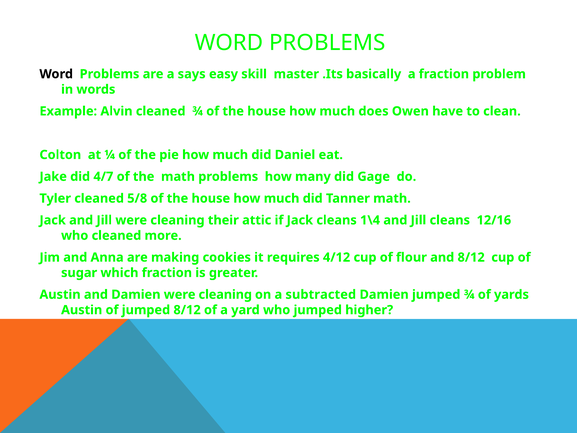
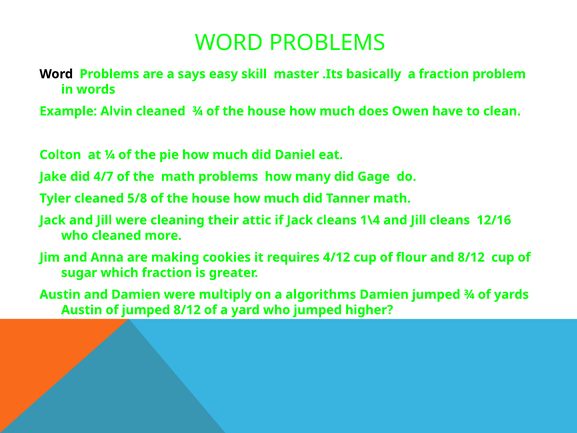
Damien were cleaning: cleaning -> multiply (225, 294)
subtracted: subtracted -> algorithms (321, 294)
